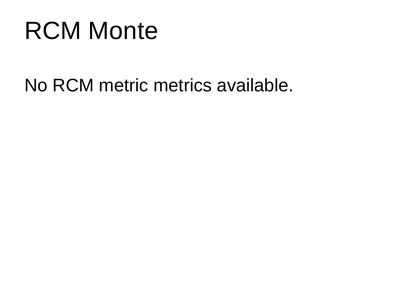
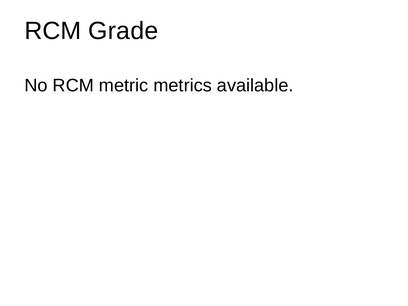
Monte: Monte -> Grade (123, 31)
